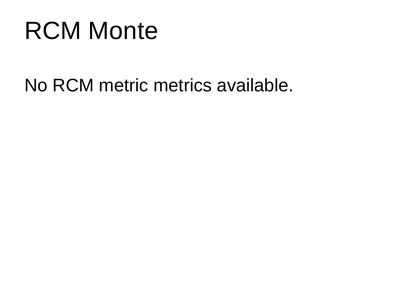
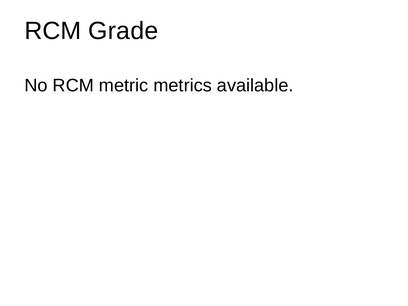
Monte: Monte -> Grade (123, 31)
